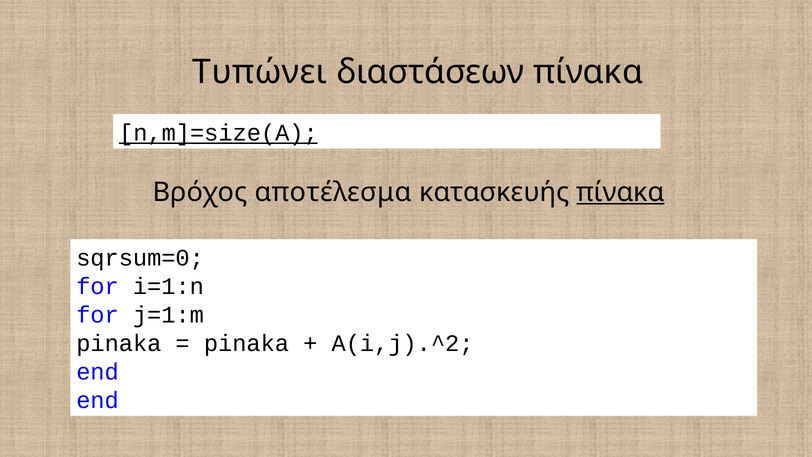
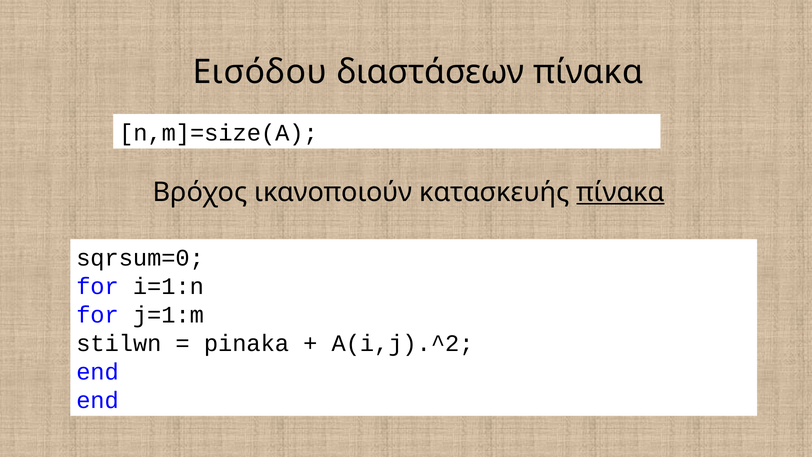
Τυπώνει: Τυπώνει -> Εισόδου (260, 72)
n,m]=size(A underline: present -> none (218, 133)
αποτέλεσμα: αποτέλεσμα -> ικανοποιούν (333, 192)
pinaka: pinaka -> stilwn (119, 343)
